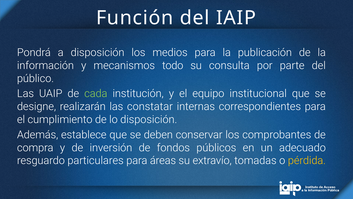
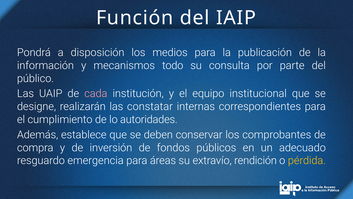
cada colour: light green -> pink (96, 93)
lo disposición: disposición -> autoridades (149, 119)
particulares: particulares -> emergencia (96, 160)
tomadas: tomadas -> rendición (256, 160)
